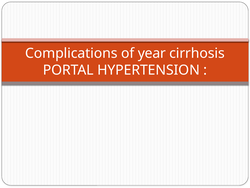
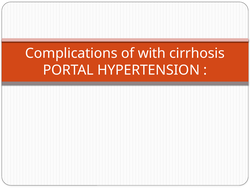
year: year -> with (152, 53)
